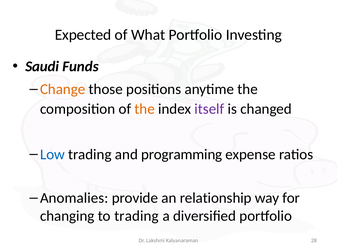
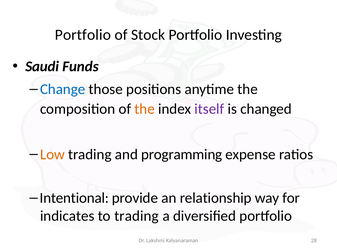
Expected: Expected -> Portfolio (83, 35)
What: What -> Stock (148, 35)
Change colour: orange -> blue (63, 89)
Low colour: blue -> orange (52, 155)
Anomalies: Anomalies -> Intentional (74, 199)
changing: changing -> indicates (67, 217)
